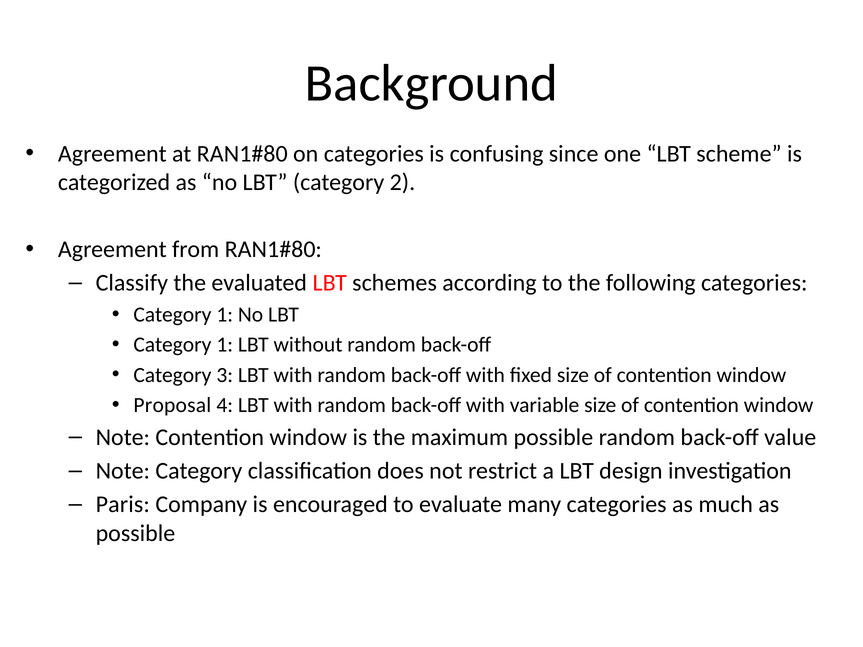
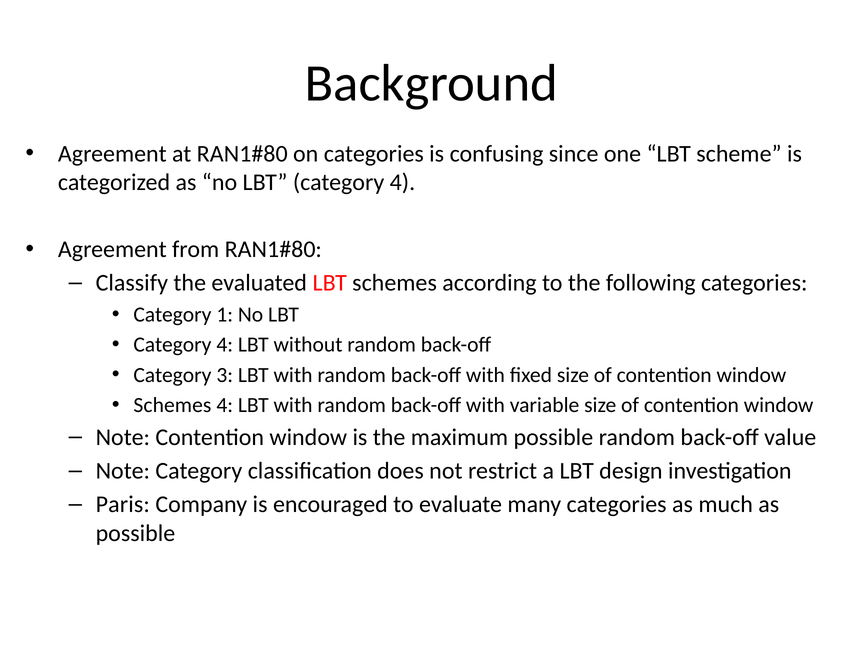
LBT category 2: 2 -> 4 (402, 182)
1: 1 -> 4 (225, 345)
Proposal: Proposal -> Schemes (172, 405)
